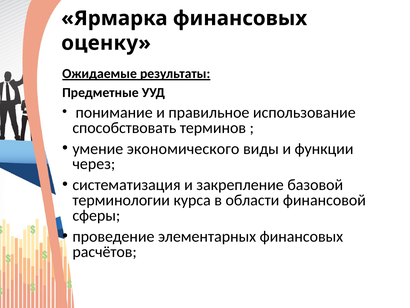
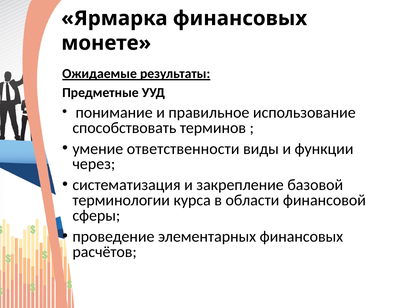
оценку: оценку -> монете (106, 43)
экономического: экономического -> ответственности (183, 148)
